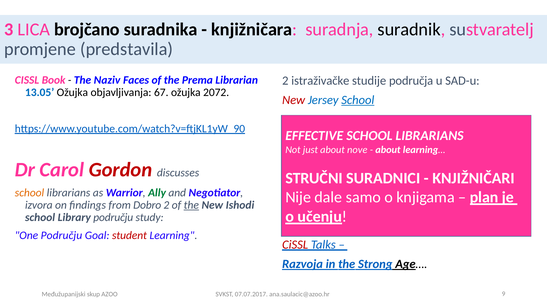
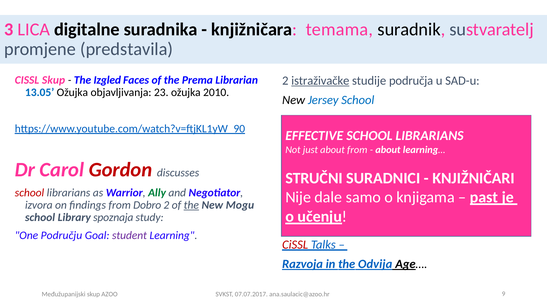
brojčano: brojčano -> digitalne (87, 29)
suradnja: suradnja -> temama (339, 29)
CISSL Book: Book -> Skup (53, 80)
Naziv: Naziv -> Izgled (107, 80)
istraživačke underline: none -> present (320, 81)
67: 67 -> 23 (161, 92)
2072: 2072 -> 2010 (216, 92)
New colour: red -> black (294, 100)
School underline: present -> none (358, 100)
nove: nove -> from (357, 150)
school colour: orange -> red (29, 192)
plan: plan -> past (484, 197)
Ishodi: Ishodi -> Mogu (240, 205)
Library području: području -> spoznaja (113, 217)
student colour: red -> purple (129, 235)
Strong: Strong -> Odvija (375, 264)
